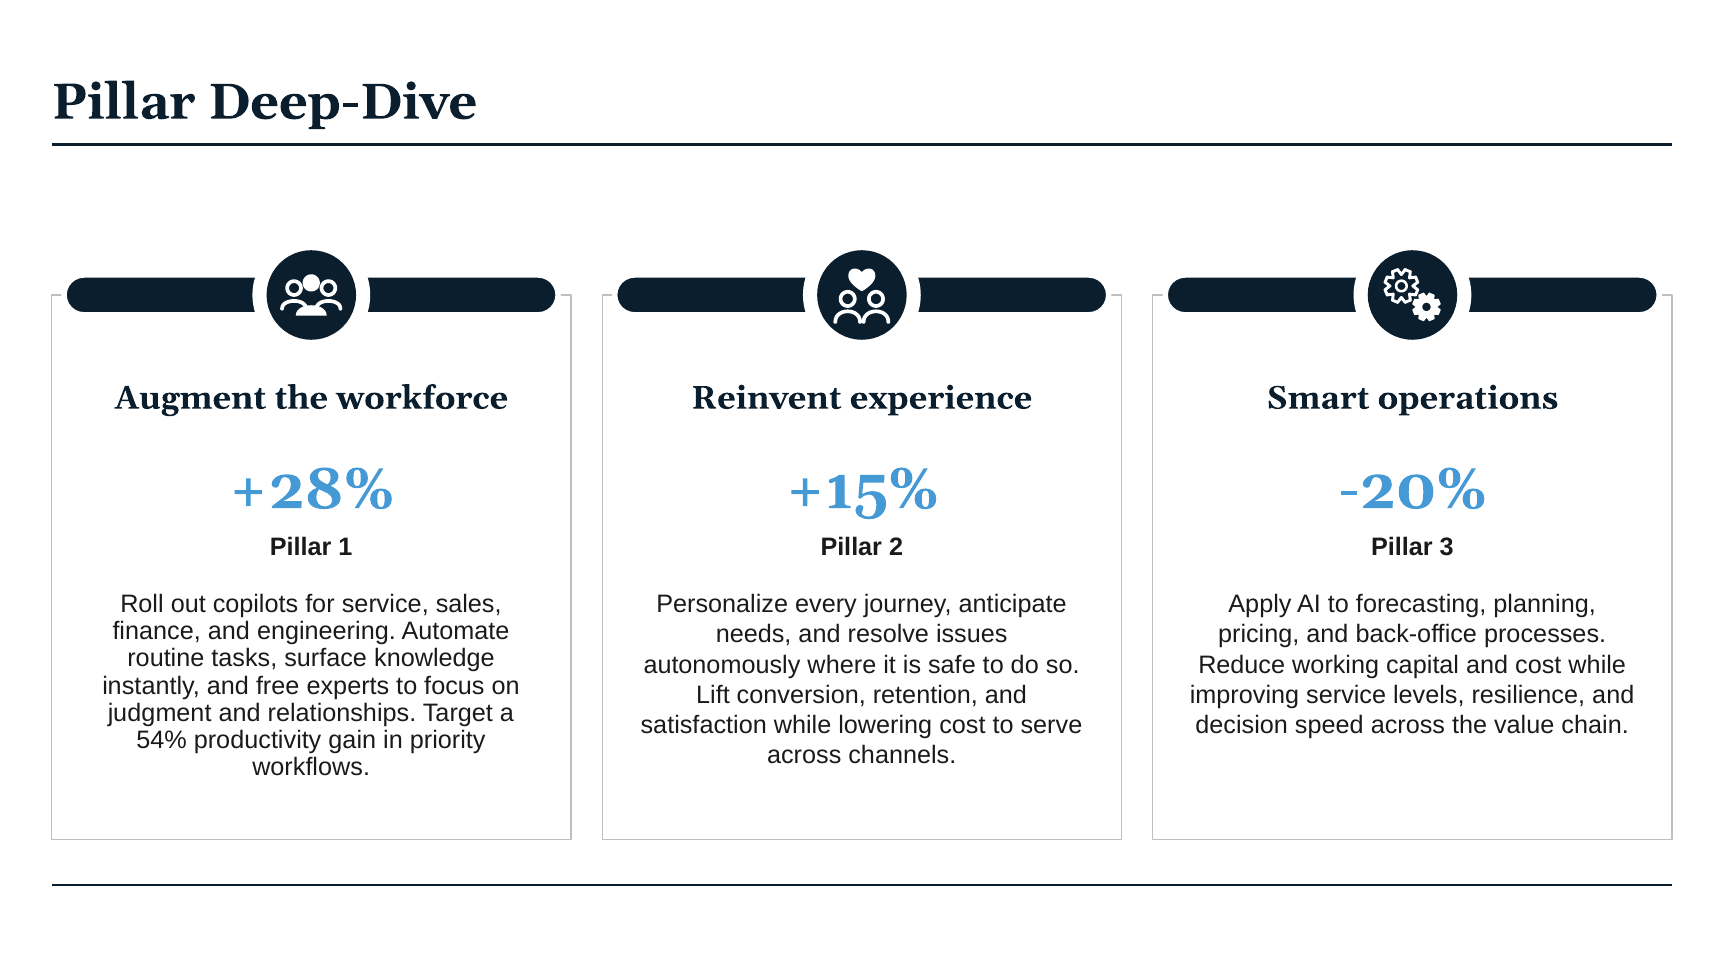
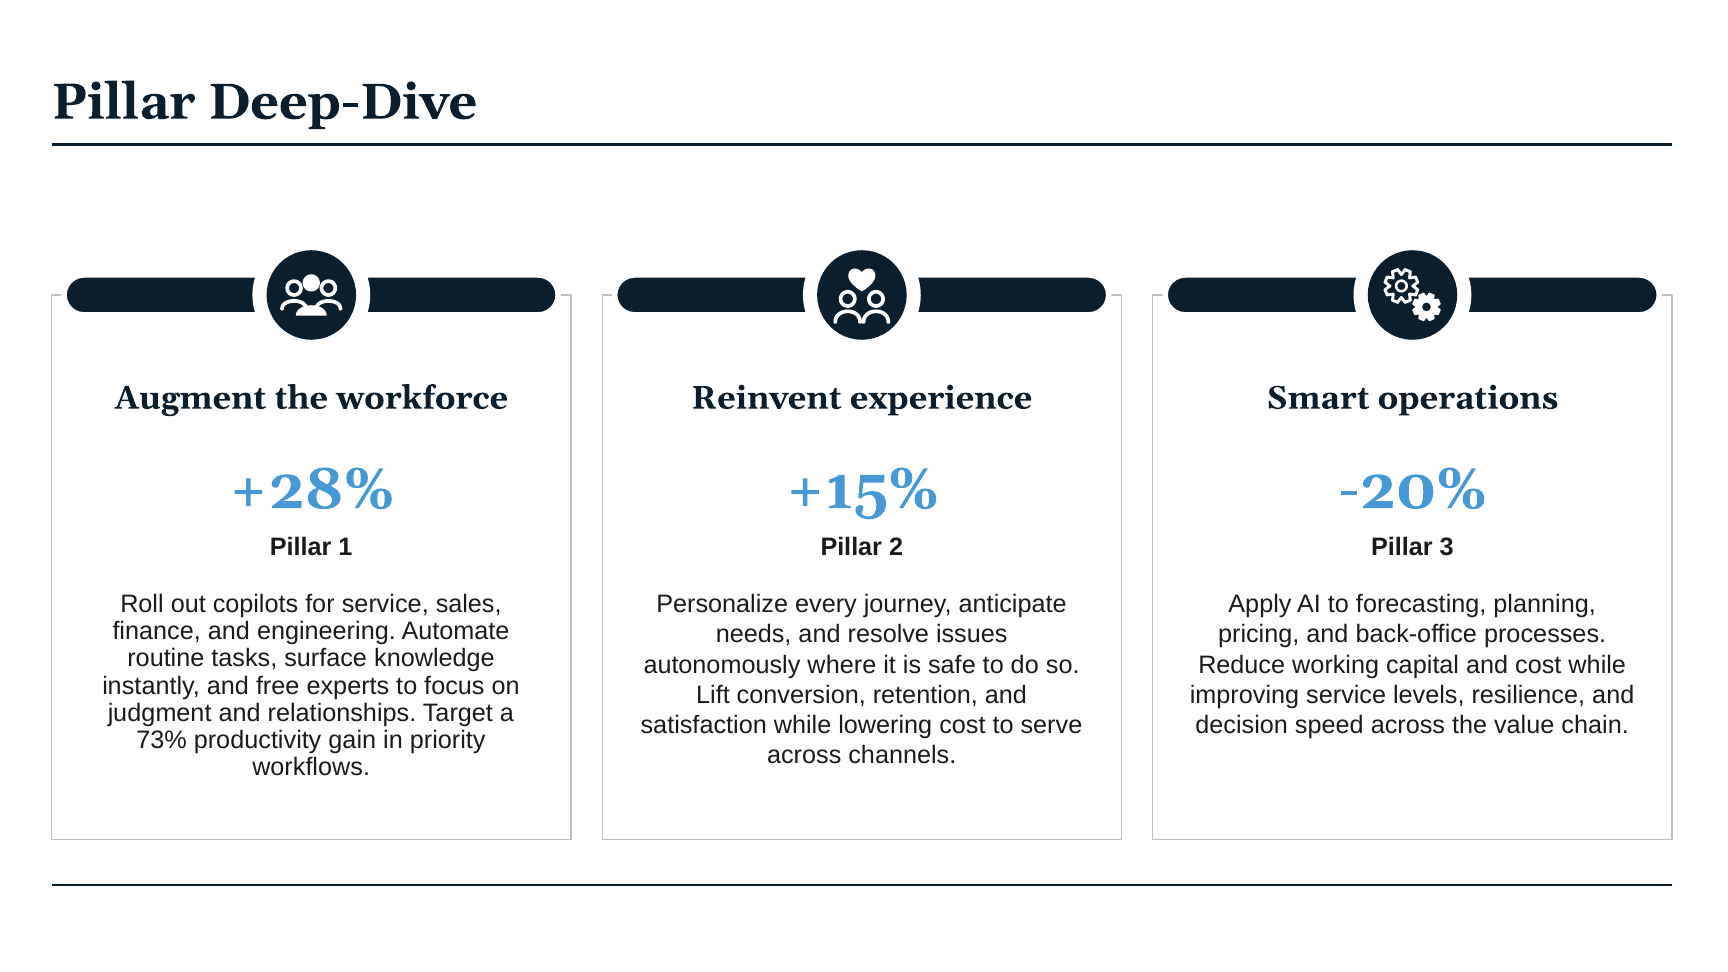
54%: 54% -> 73% (162, 740)
